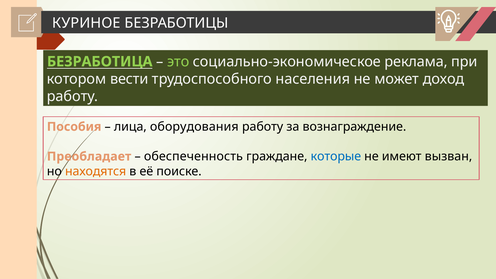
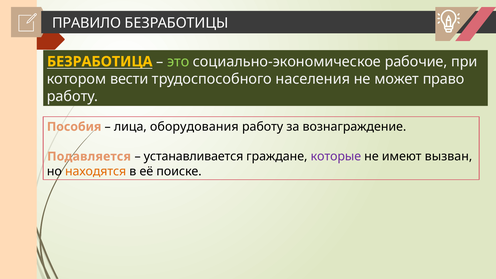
КУРИНОЕ: КУРИНОЕ -> ПРАВИЛО (87, 23)
БЕЗРАБОТИЦА colour: light green -> yellow (100, 62)
реклама: реклама -> рабочие (416, 62)
доход: доход -> право (444, 79)
Преобладает: Преобладает -> Подавляется (89, 156)
обеспеченность: обеспеченность -> устанавливается (194, 156)
которые colour: blue -> purple (336, 156)
